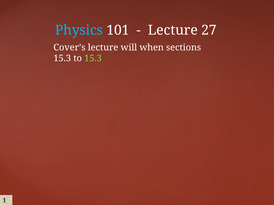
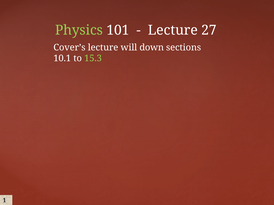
Physics colour: light blue -> light green (79, 30)
when: when -> down (152, 48)
15.3: 15.3 -> 10.1 (62, 58)
